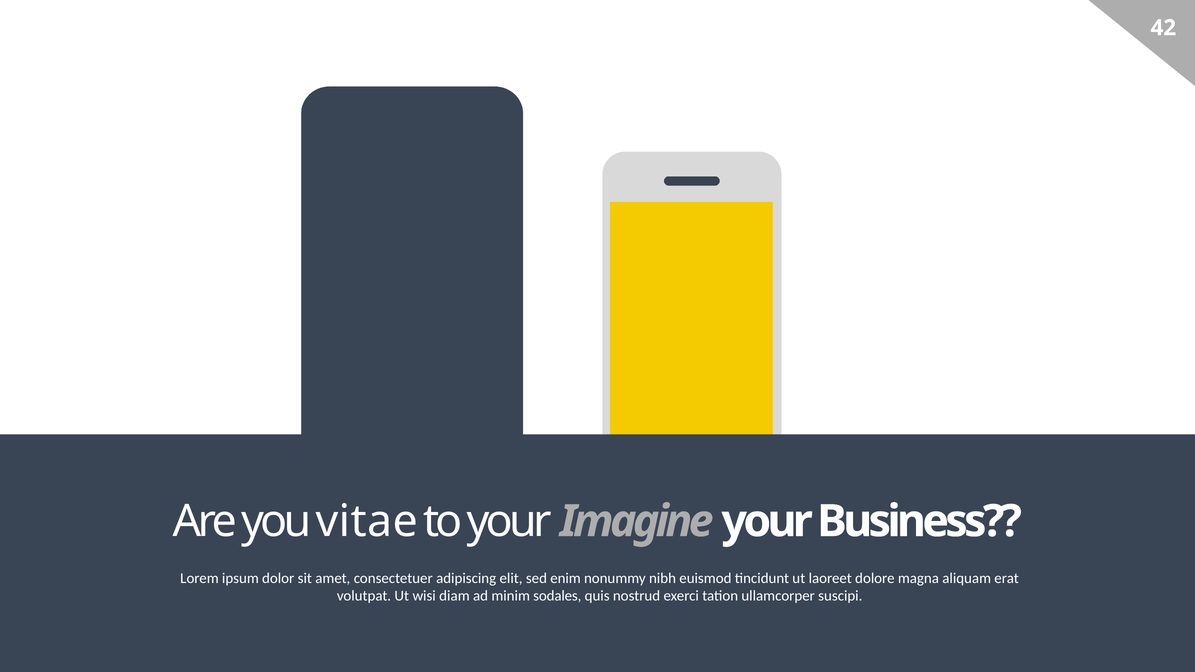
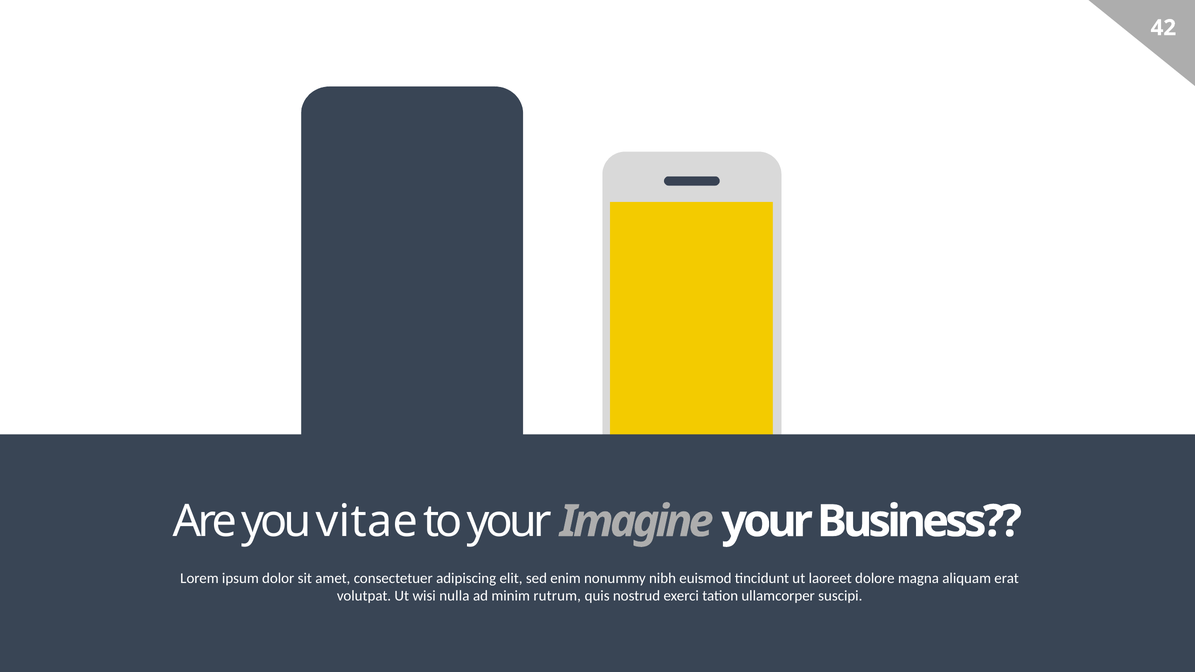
diam: diam -> nulla (454, 596)
sodales: sodales -> rutrum (557, 596)
